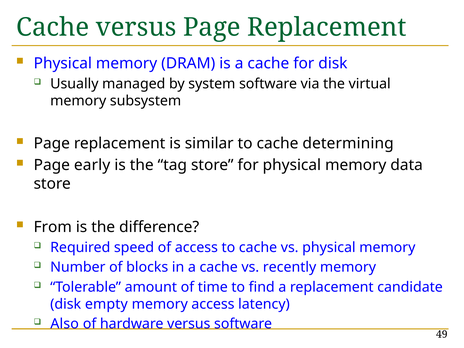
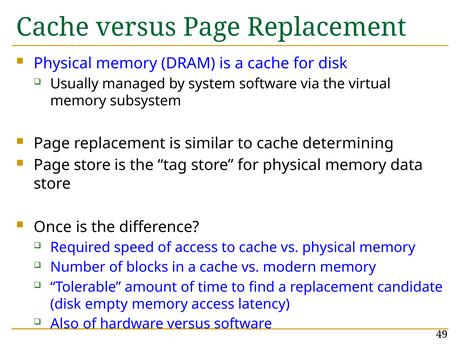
Page early: early -> store (92, 165)
From: From -> Once (53, 227)
recently: recently -> modern (290, 267)
